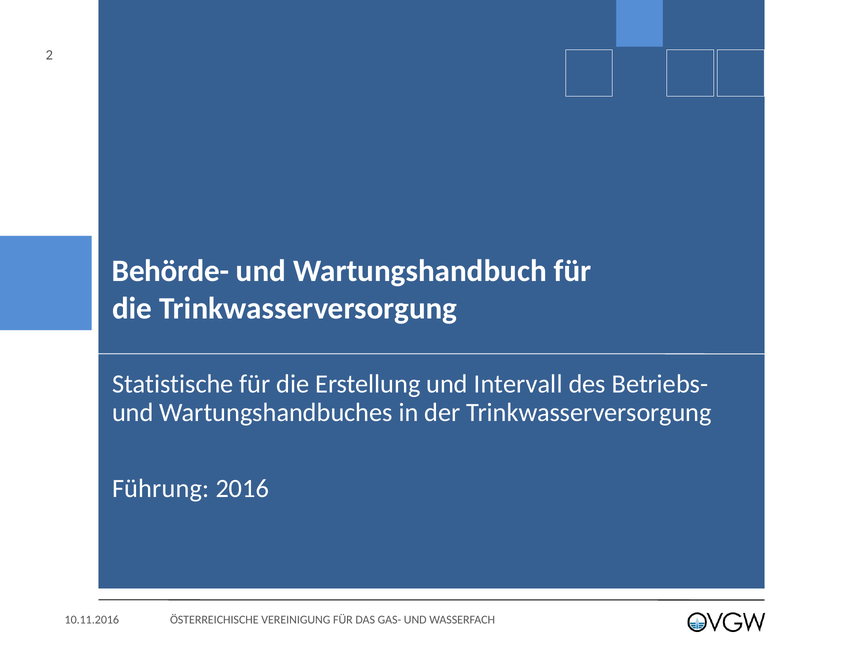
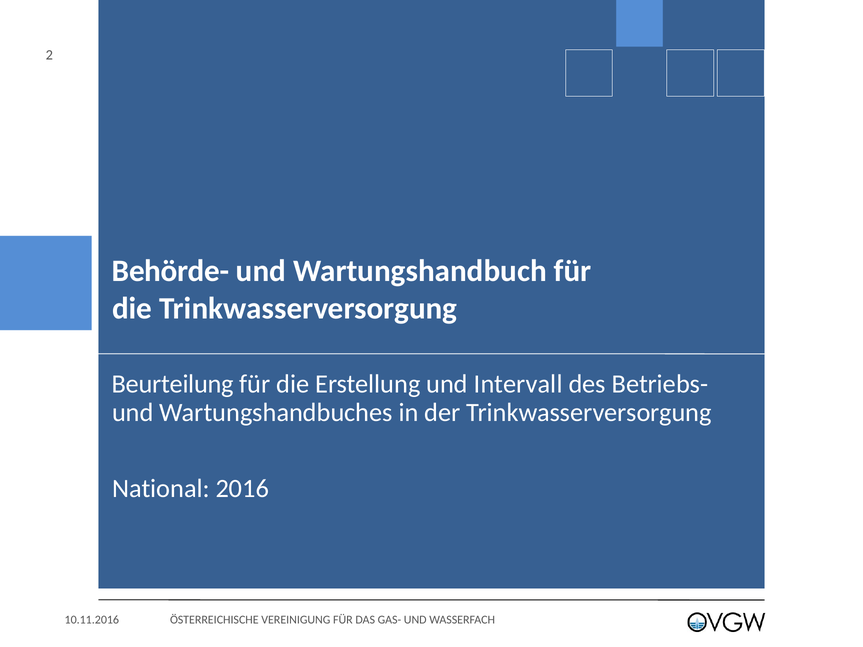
Statistische: Statistische -> Beurteilung (173, 384)
Führung: Führung -> National (161, 489)
